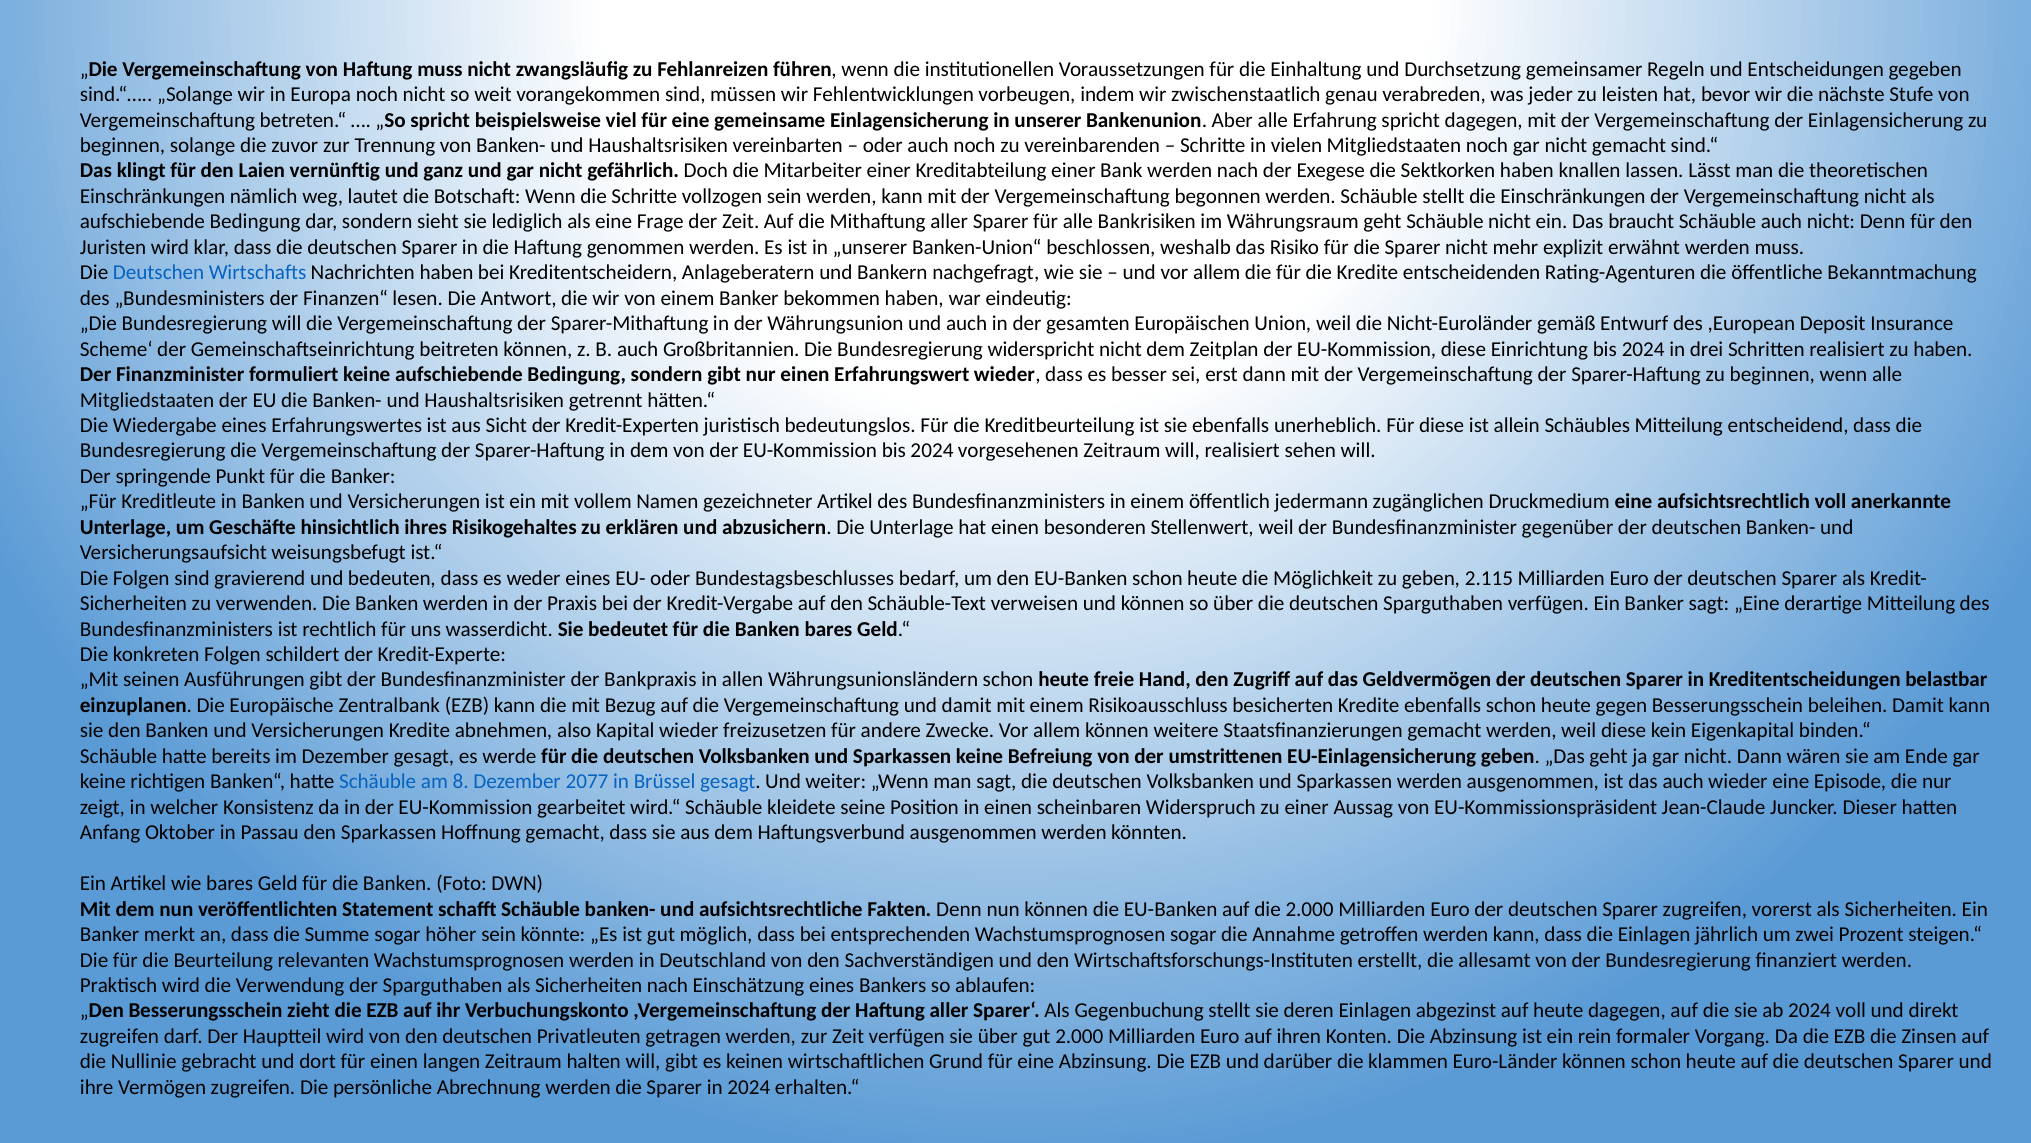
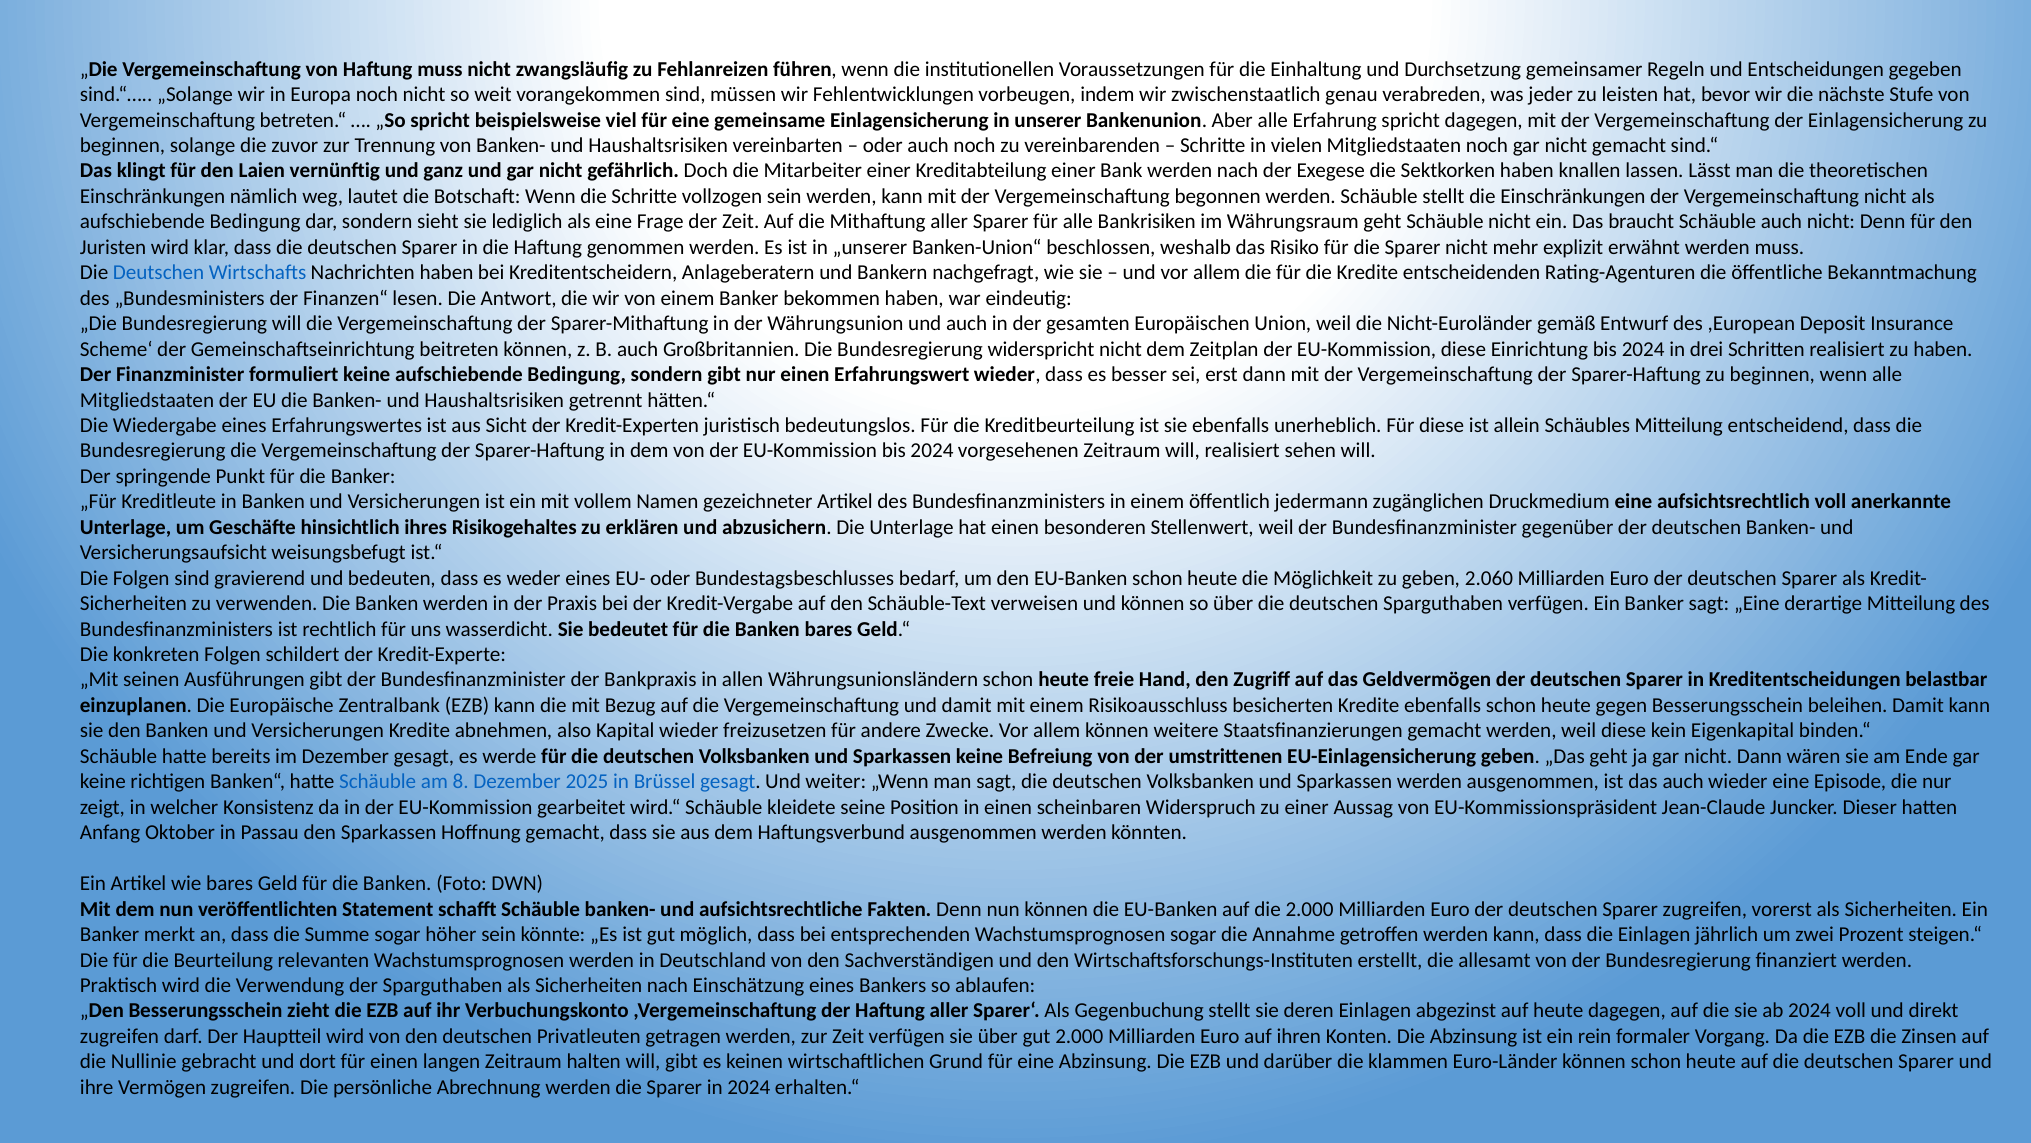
2.115: 2.115 -> 2.060 (1489, 578)
2077: 2077 -> 2025 (587, 781)
